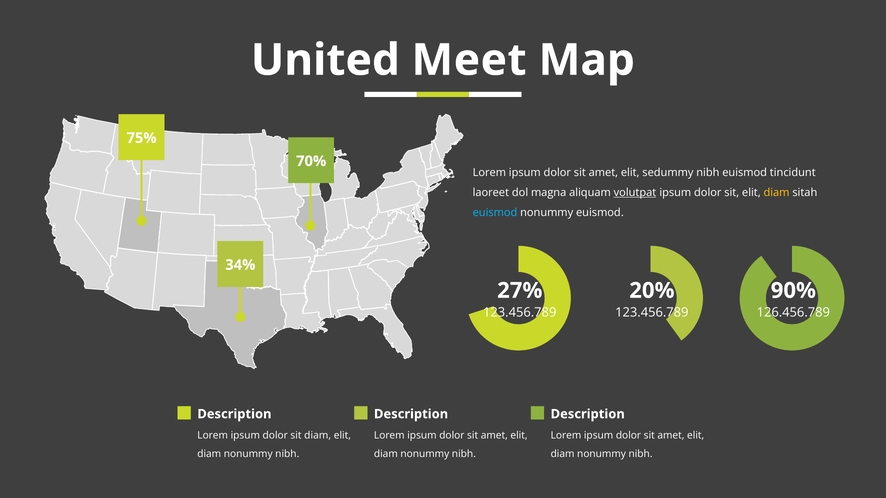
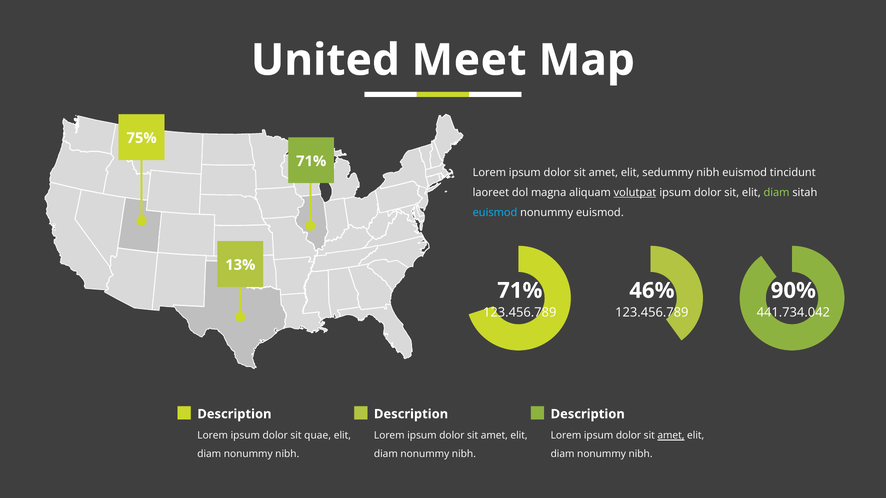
70%: 70% -> 71% (311, 161)
diam colour: yellow -> light green (777, 193)
34%: 34% -> 13% (240, 265)
27%: 27% -> 71% (520, 291)
20%: 20% -> 46% (652, 291)
126.456.789: 126.456.789 -> 441.734.042 (793, 313)
sit diam: diam -> quae (318, 436)
amet underline: none -> present (671, 436)
